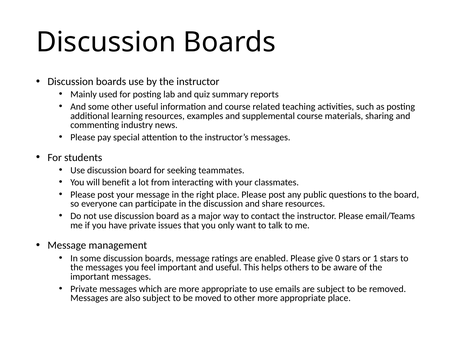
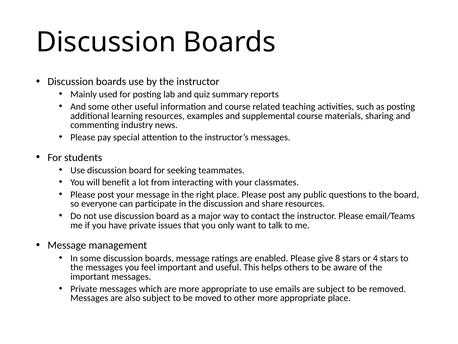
0: 0 -> 8 (338, 258)
1: 1 -> 4 (375, 258)
